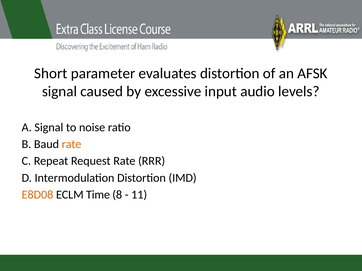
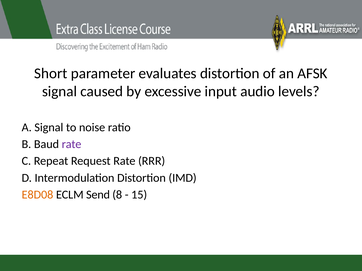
rate colour: orange -> purple (72, 144)
Time: Time -> Send (98, 195)
11: 11 -> 15 (139, 195)
